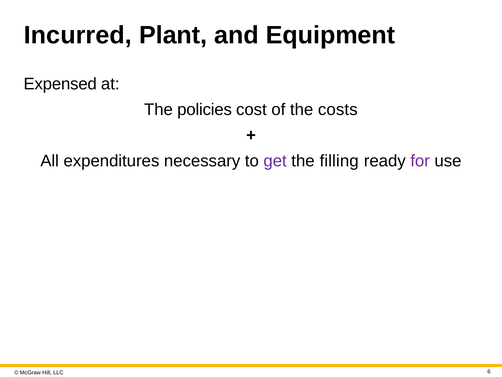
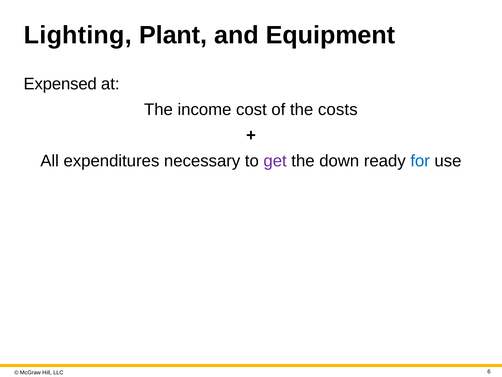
Incurred: Incurred -> Lighting (78, 35)
policies: policies -> income (204, 109)
filling: filling -> down (339, 161)
for colour: purple -> blue (420, 161)
